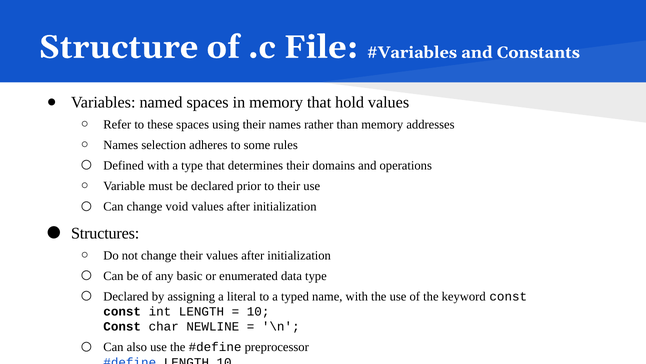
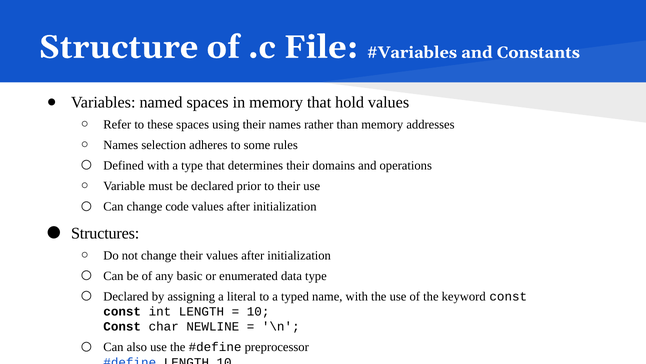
void: void -> code (177, 206)
